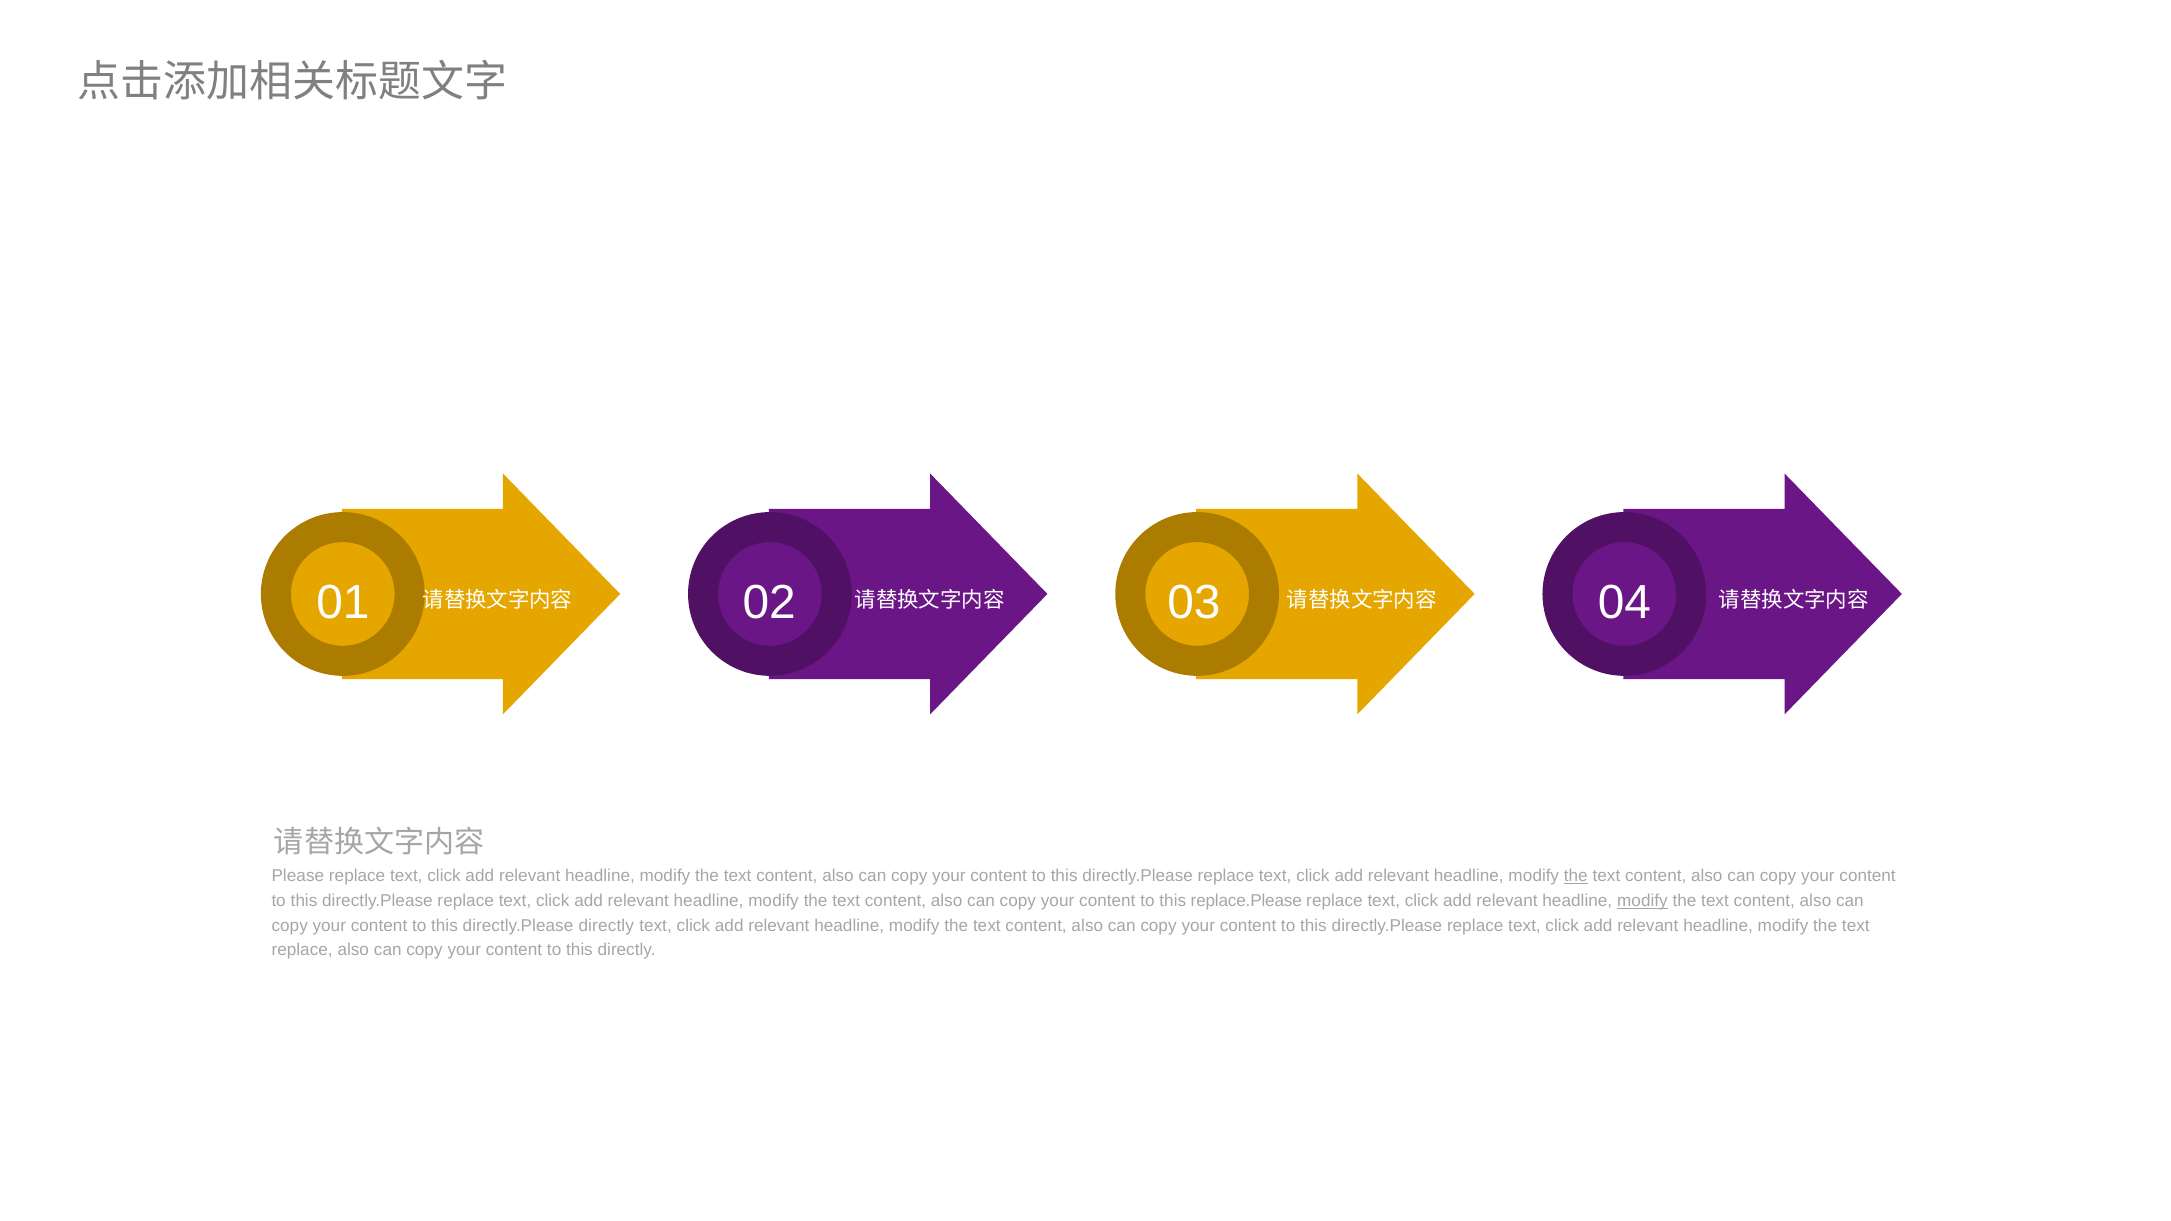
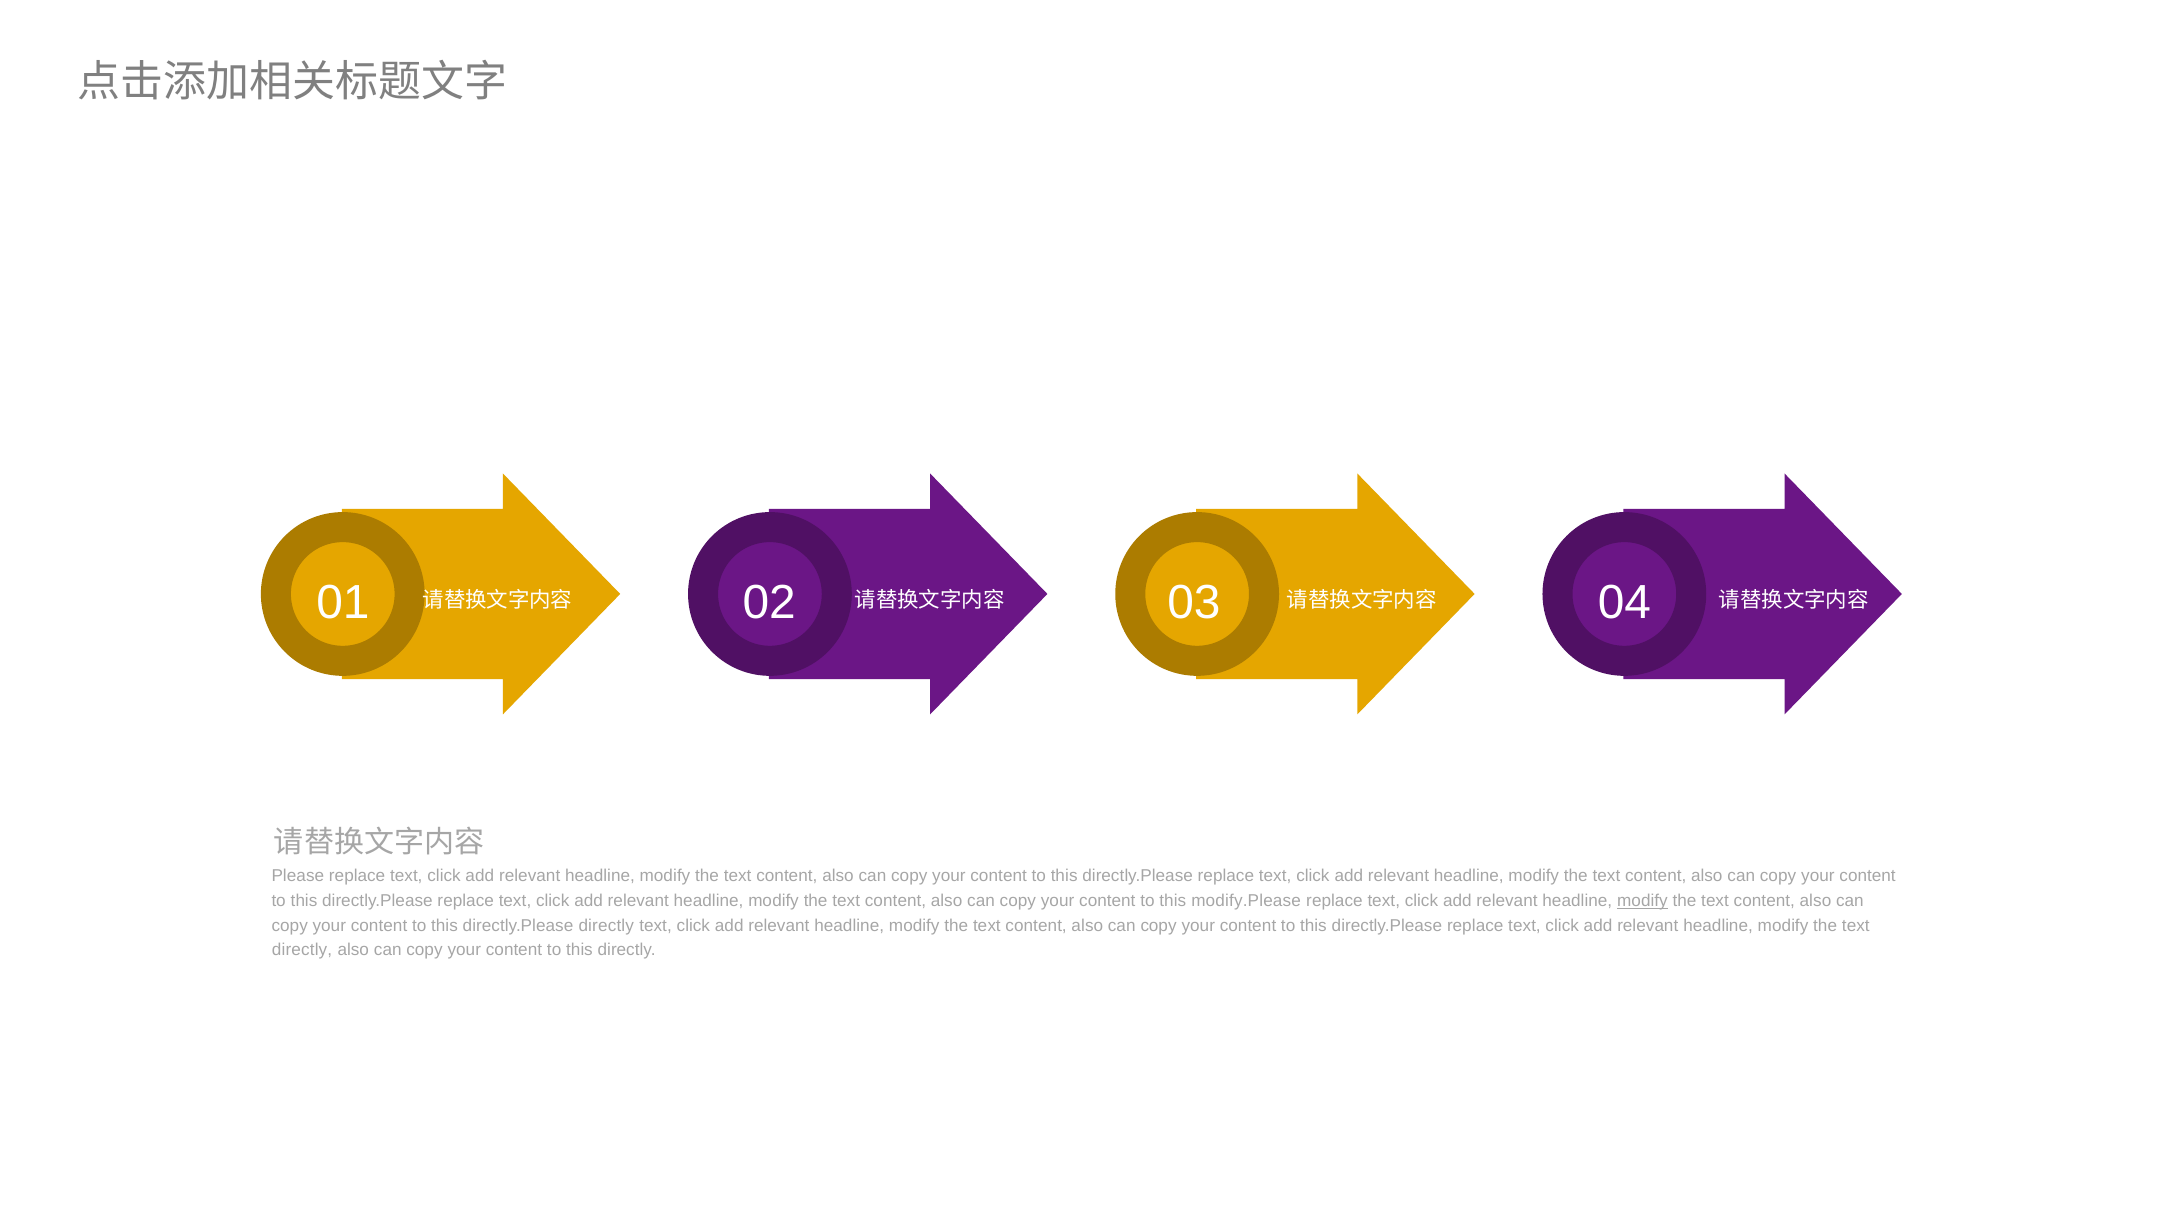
the underline: present -> none (1576, 876)
replace.Please: replace.Please -> modify.Please (1246, 901)
replace: replace -> directly (302, 950)
